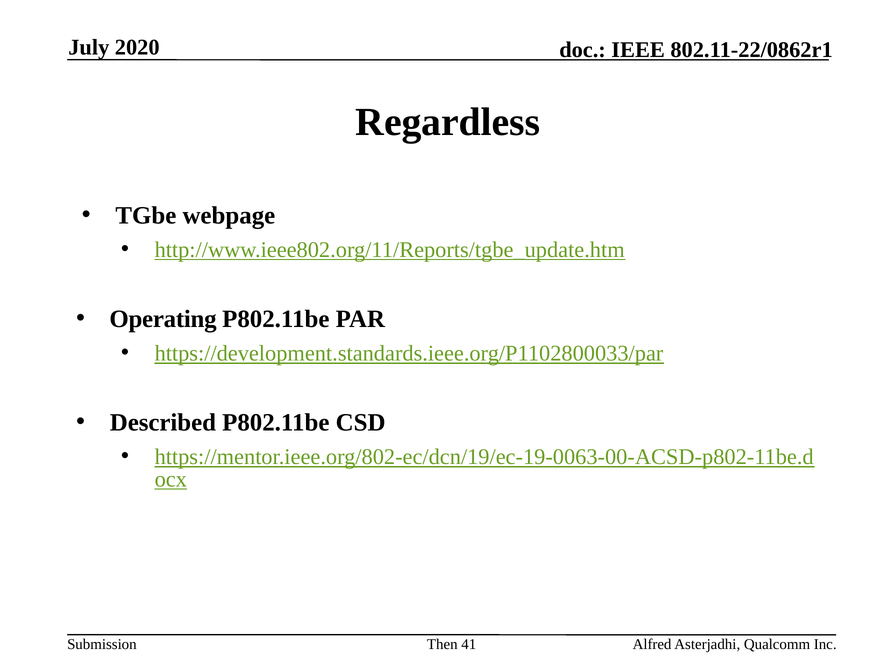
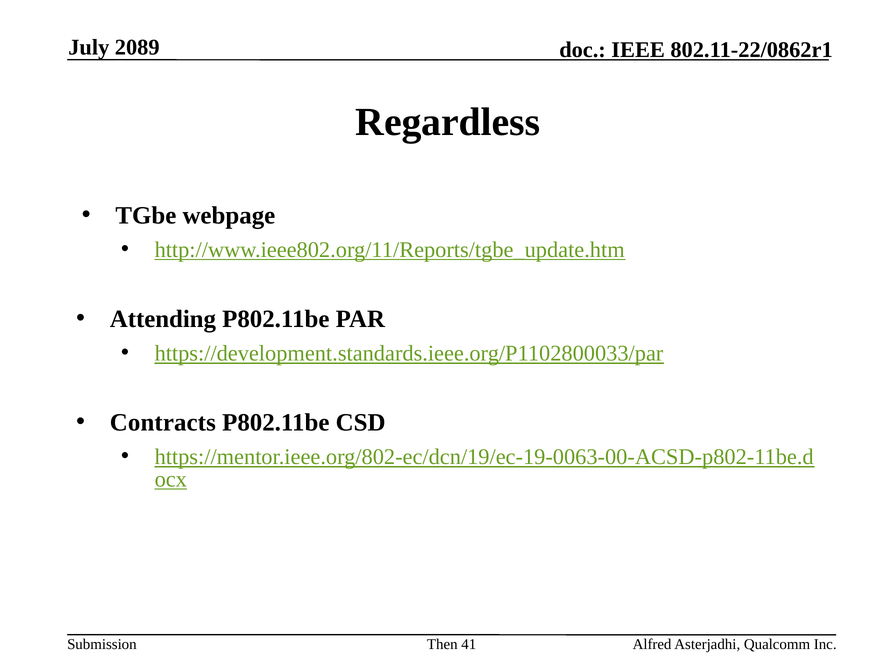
2020: 2020 -> 2089 (137, 47)
Operating: Operating -> Attending (163, 319)
Described: Described -> Contracts (163, 422)
